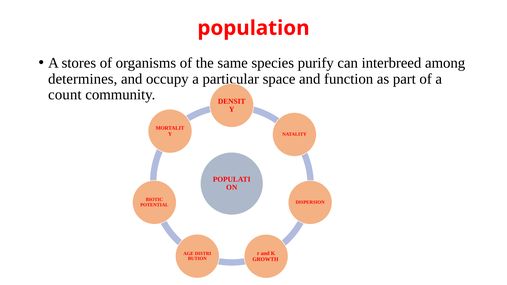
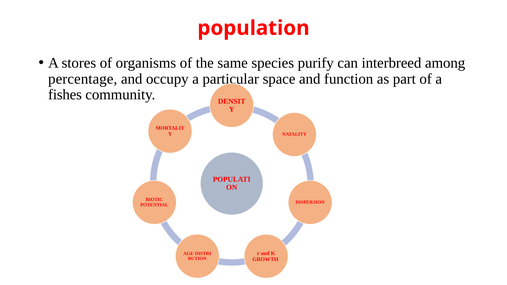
determines: determines -> percentage (83, 79)
count: count -> fishes (65, 95)
